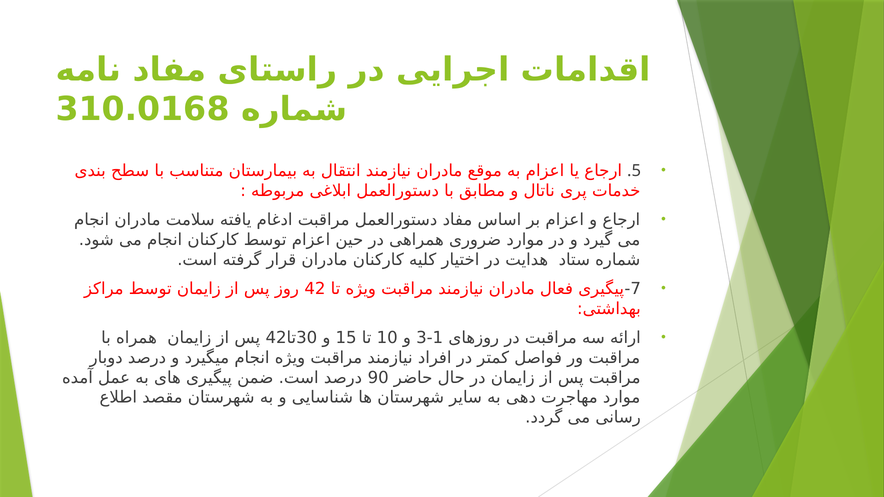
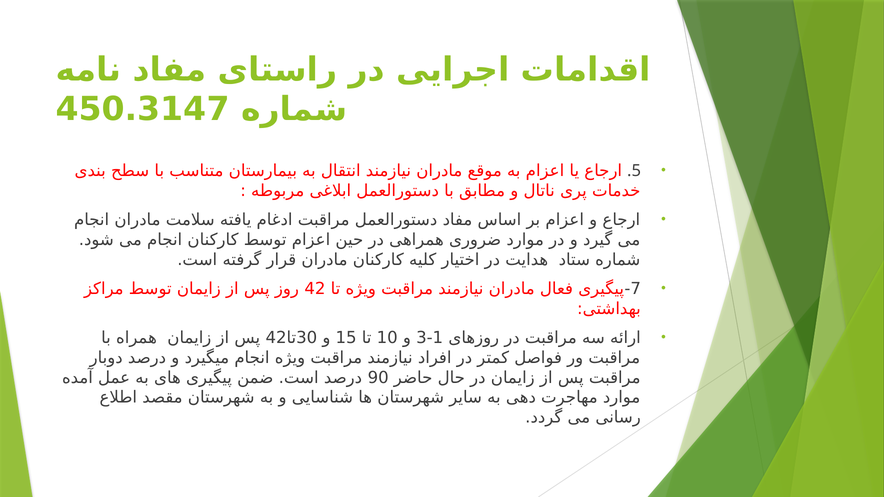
310.0168: 310.0168 -> 450.3147 (143, 109)
